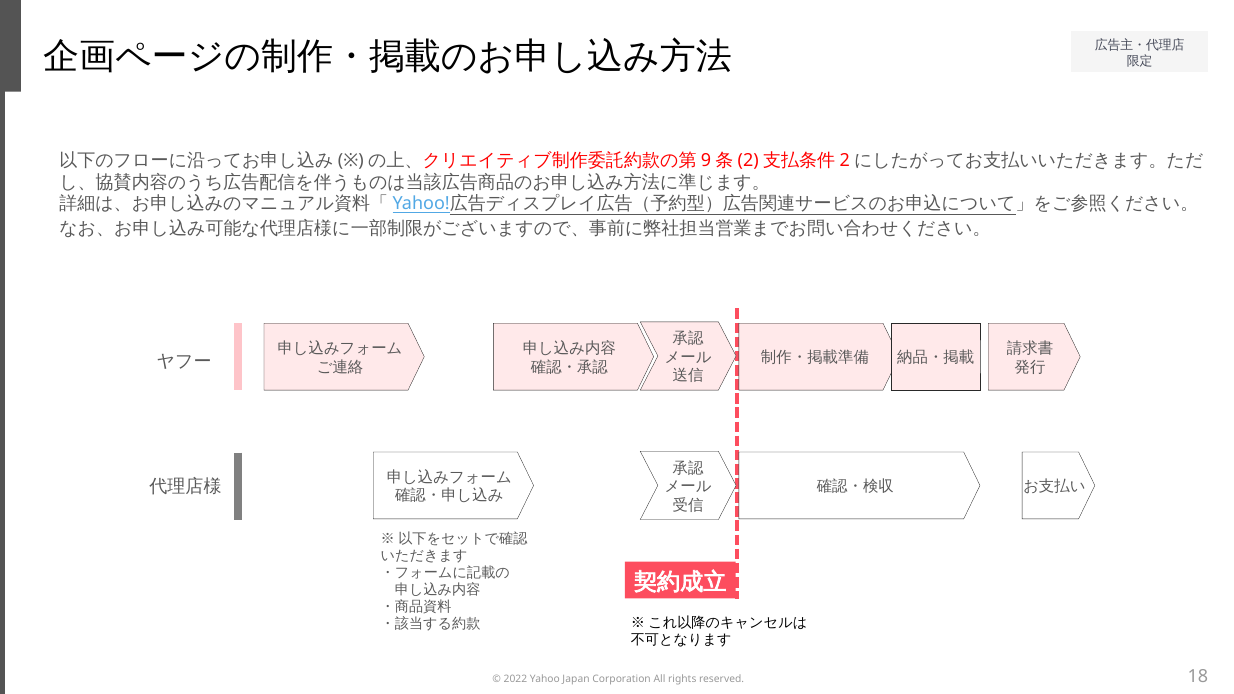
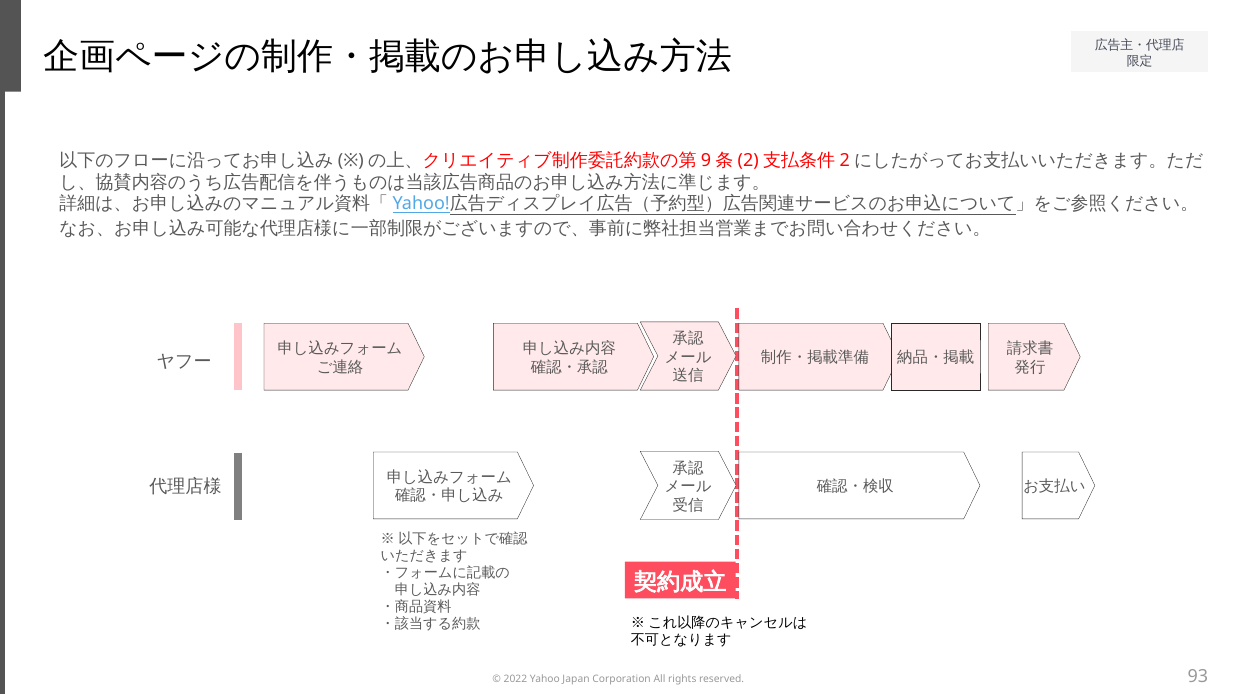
18: 18 -> 93 (1198, 677)
